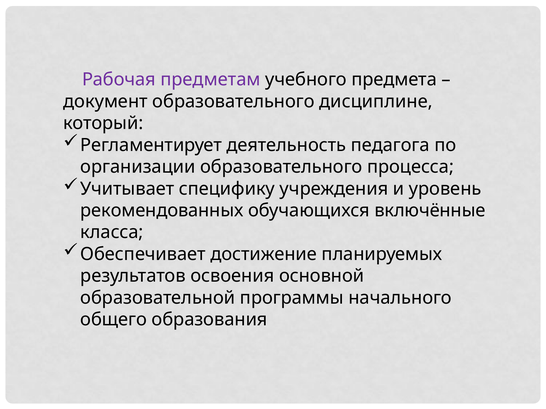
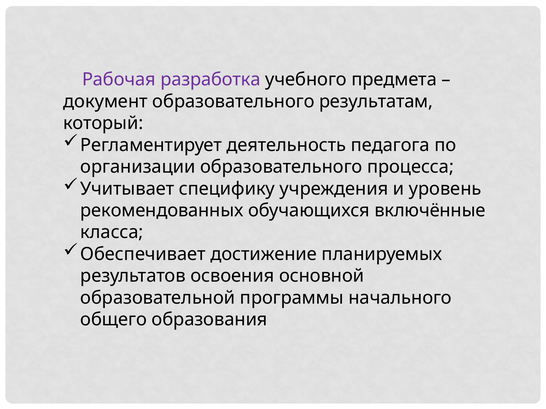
предметам: предметам -> разработка (211, 80)
дисциплине: дисциплине -> результатам (376, 102)
